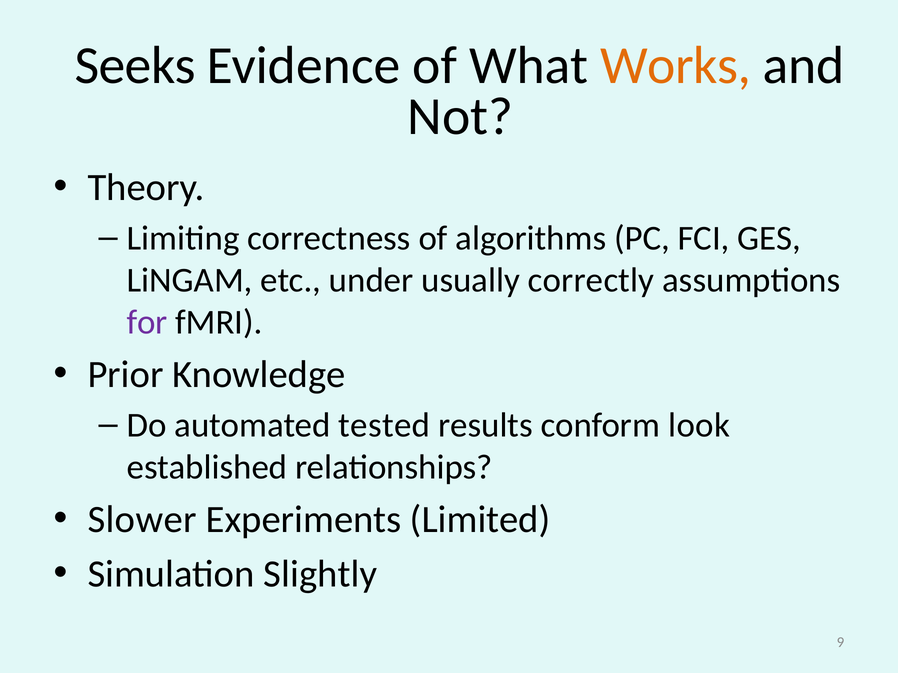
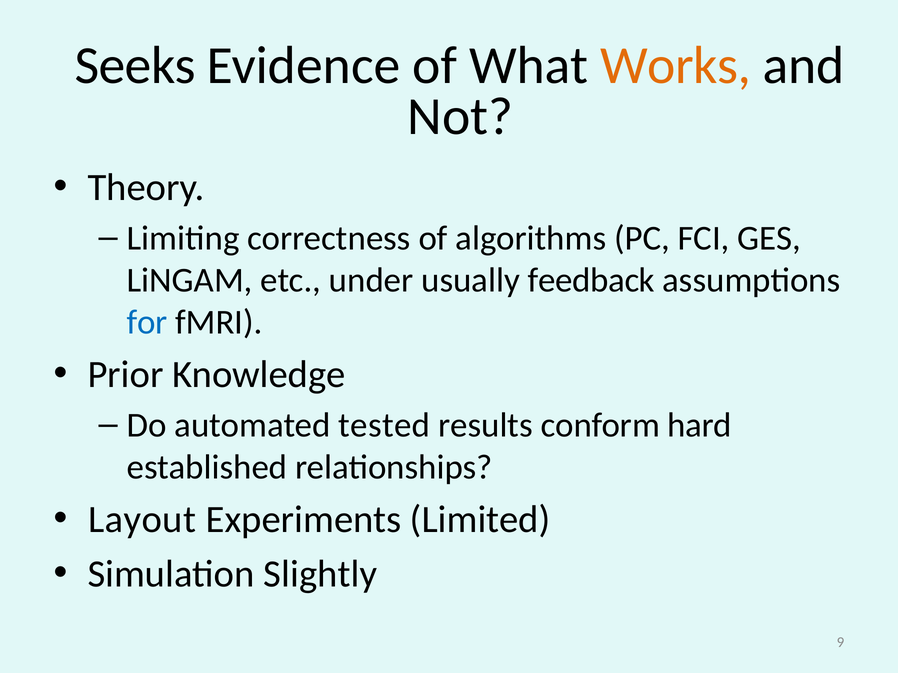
correctly: correctly -> feedback (591, 280)
for colour: purple -> blue (147, 322)
look: look -> hard (699, 426)
Slower: Slower -> Layout (142, 520)
